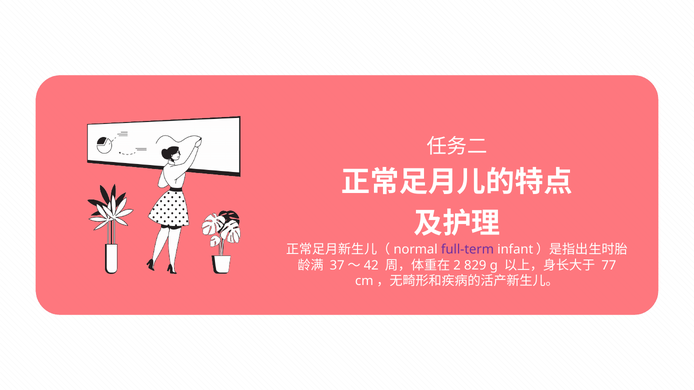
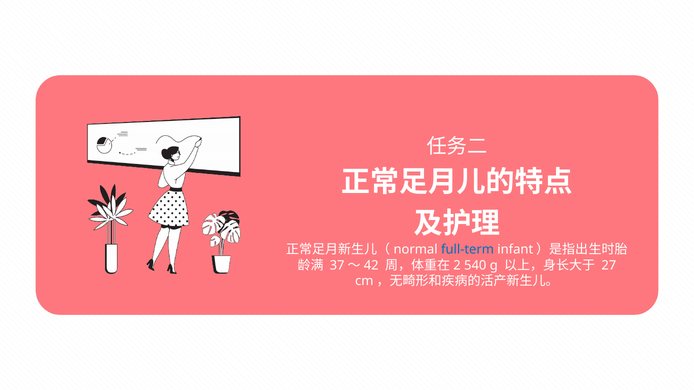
full-term colour: purple -> blue (468, 250)
829: 829 -> 540 (475, 266)
77: 77 -> 27 (609, 266)
